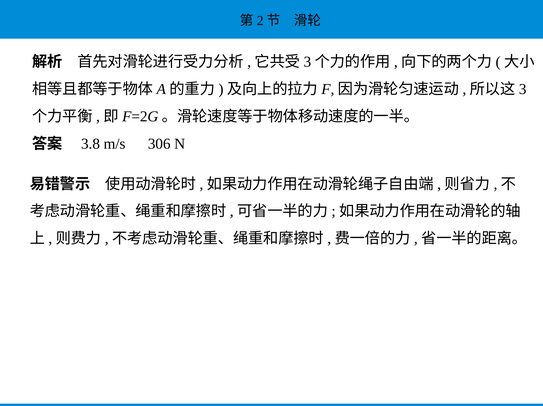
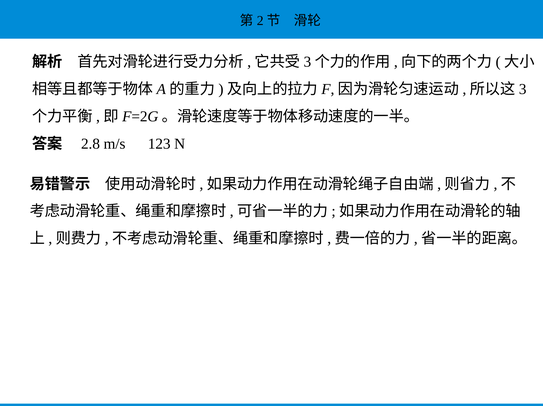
3.8: 3.8 -> 2.8 (90, 144)
306: 306 -> 123 (159, 144)
